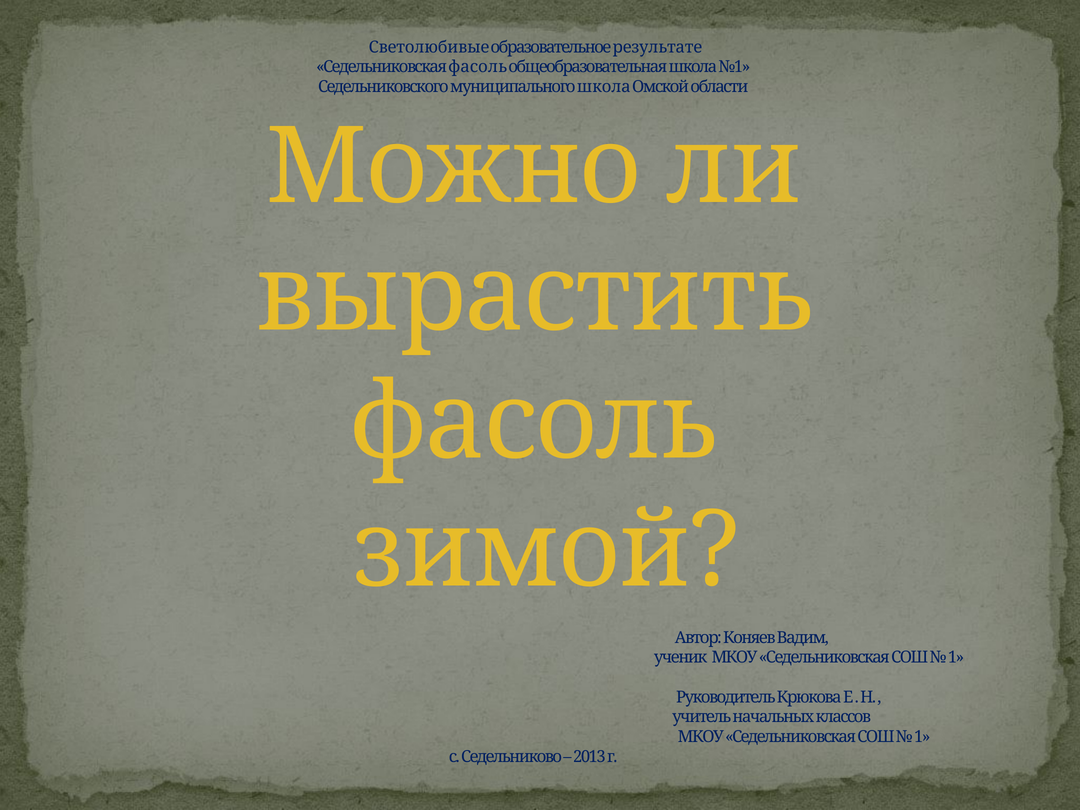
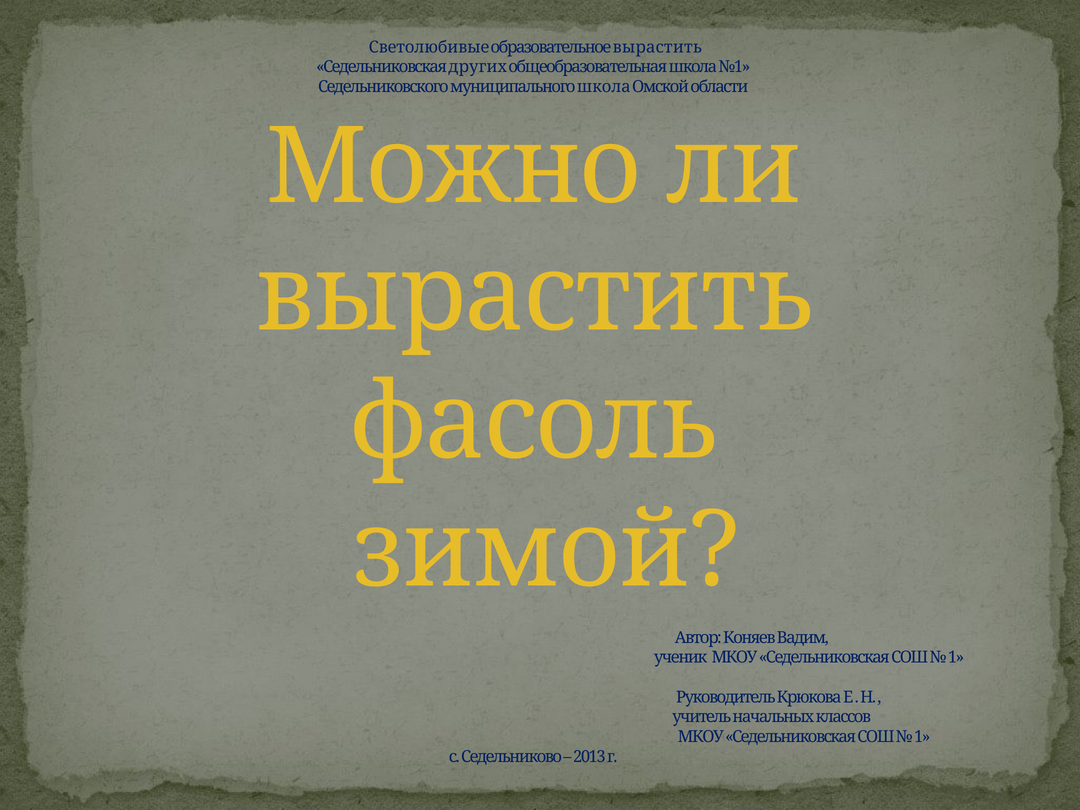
образовательное результате: результате -> вырастить (657, 47)
Седельниковская фасоль: фасоль -> других (478, 67)
